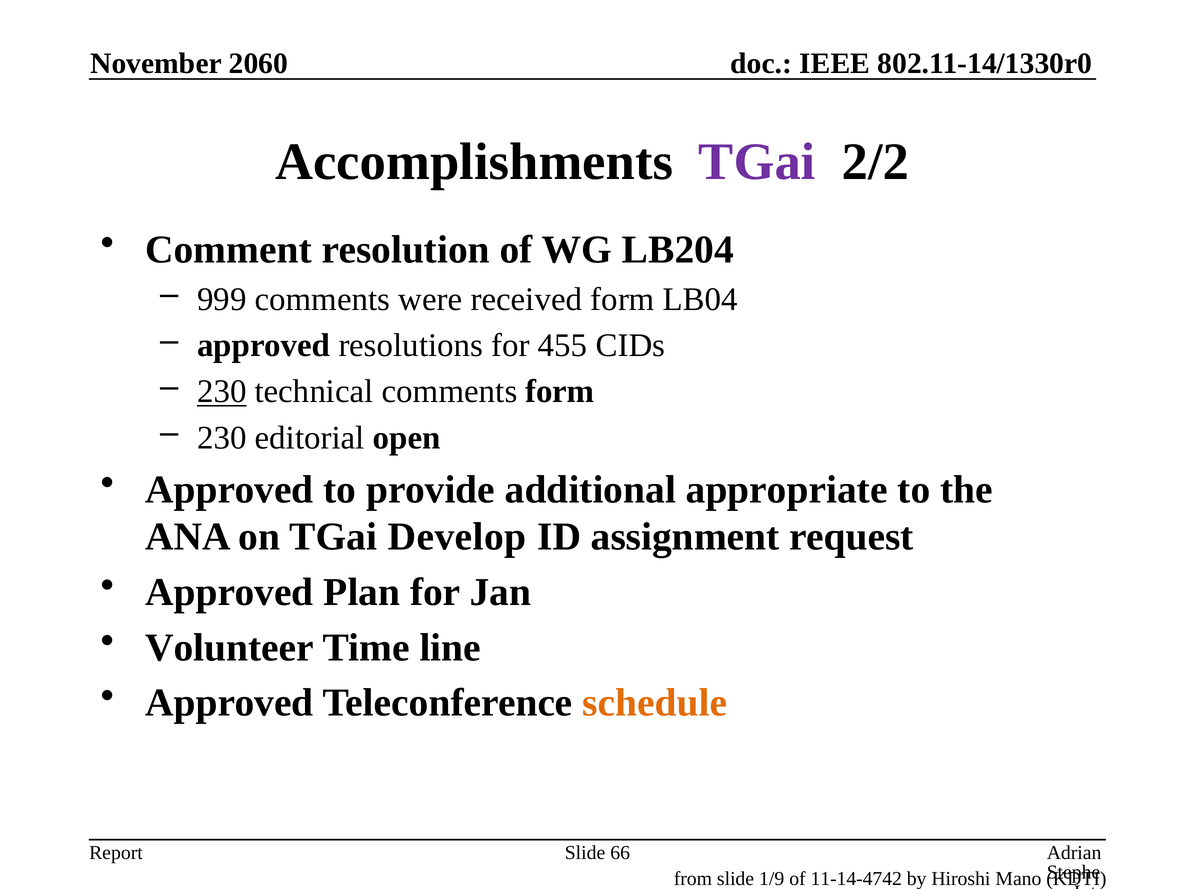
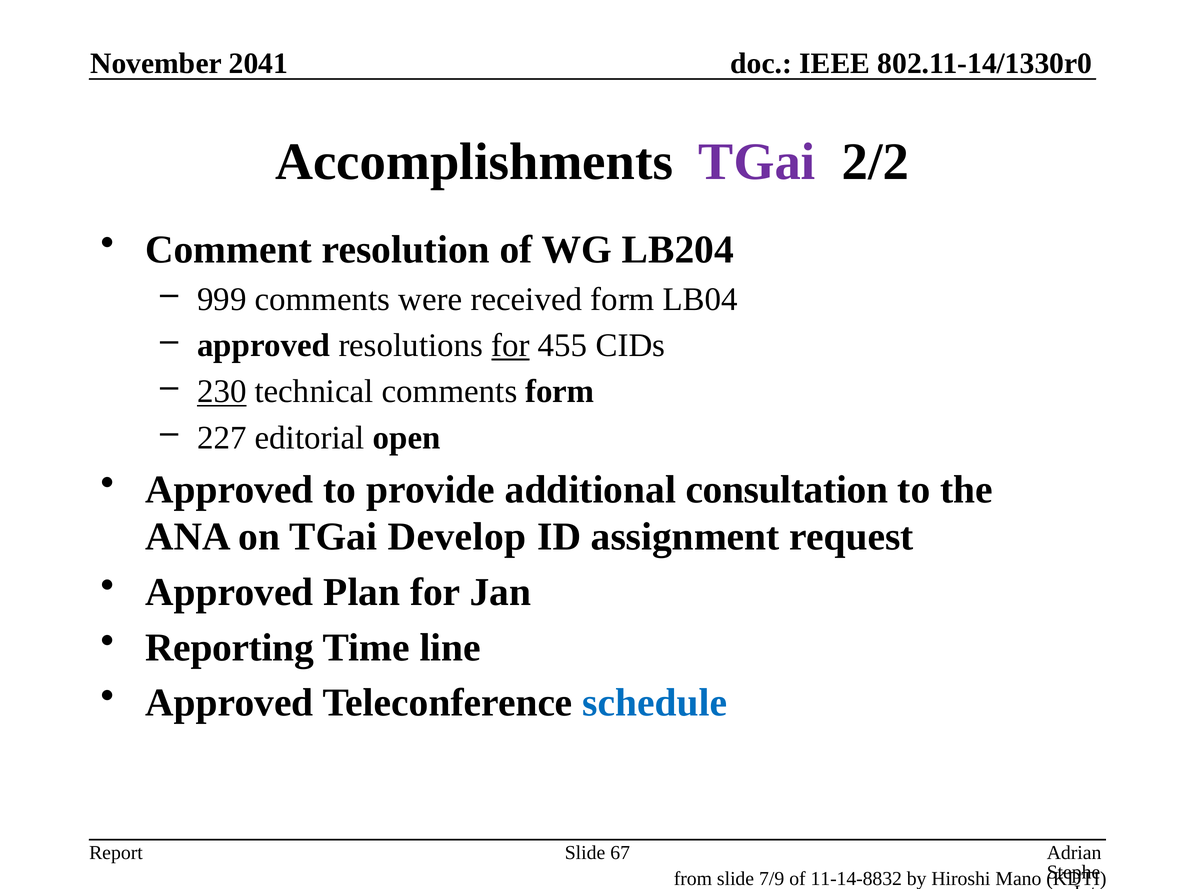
2060: 2060 -> 2041 (258, 63)
for underline: none -> present (510, 345)
230: 230 -> 227 (222, 438)
appropriate: appropriate -> consultation (787, 489)
Volunteer: Volunteer -> Reporting (230, 647)
schedule colour: orange -> blue (655, 703)
66: 66 -> 67 (620, 852)
1/9: 1/9 -> 7/9 (772, 878)
11-14-4742: 11-14-4742 -> 11-14-8832 (856, 878)
